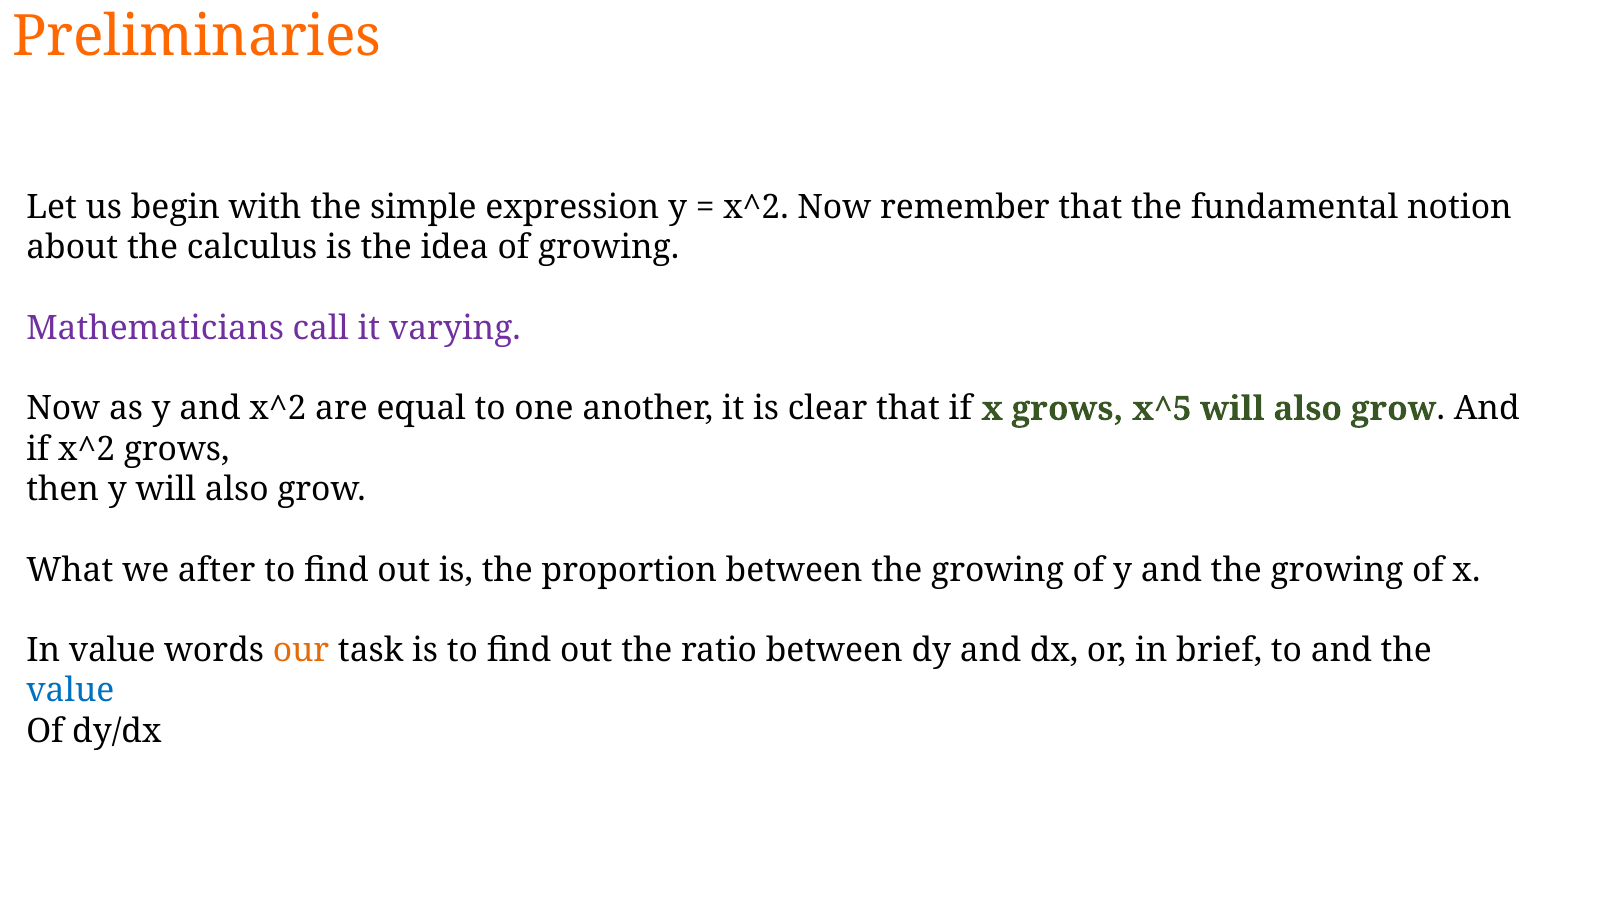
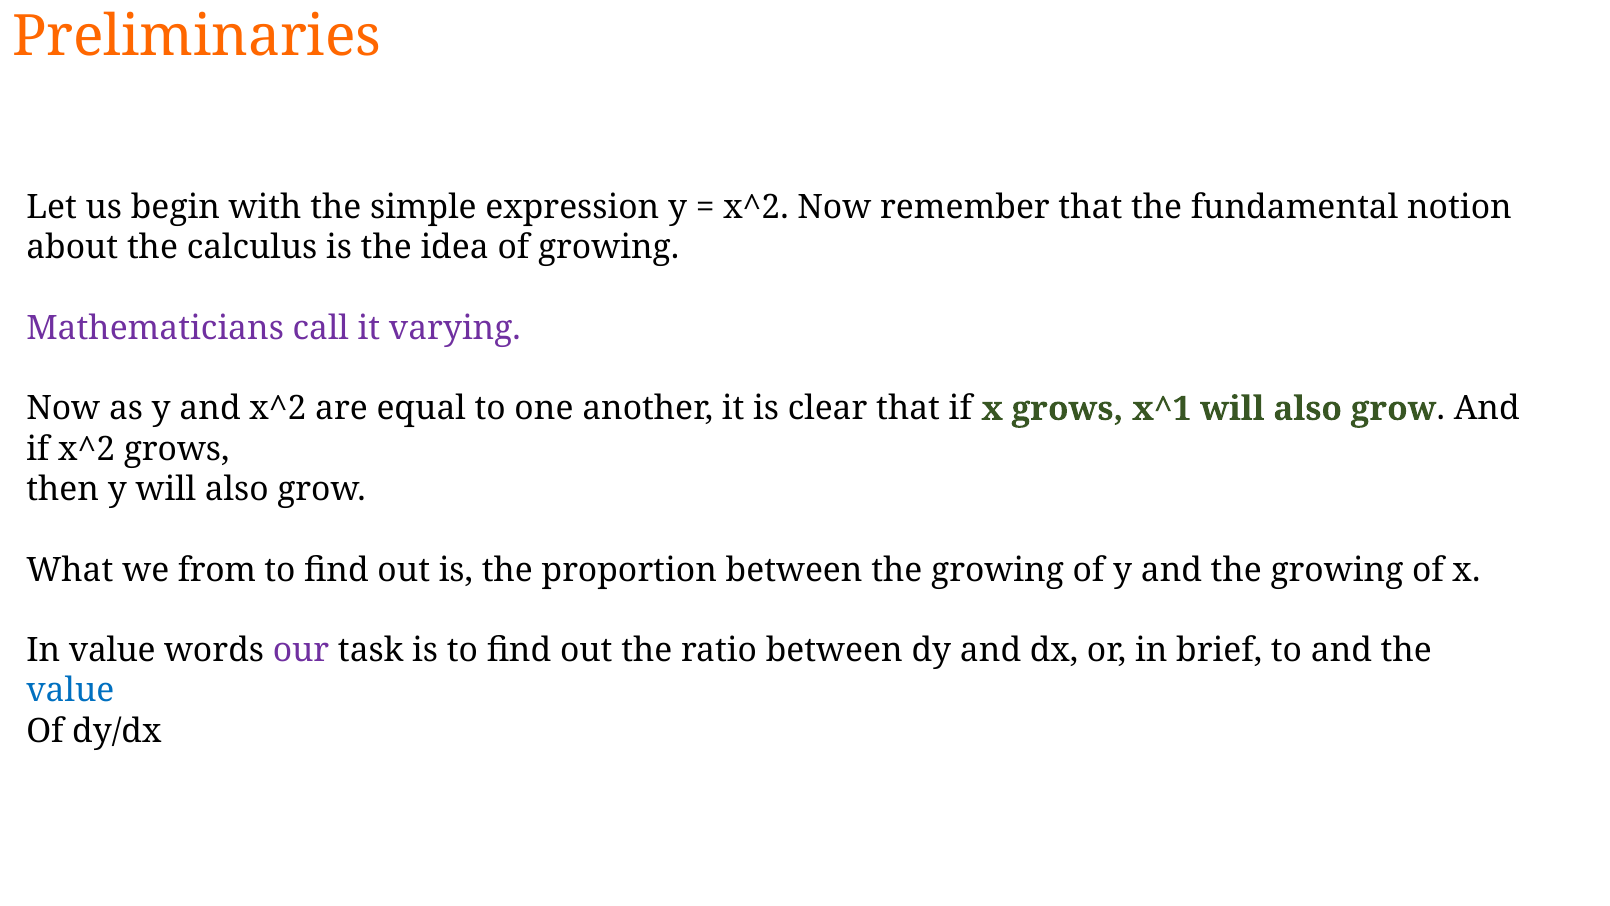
x^5: x^5 -> x^1 (1162, 409)
after: after -> from (217, 570)
our colour: orange -> purple (301, 650)
